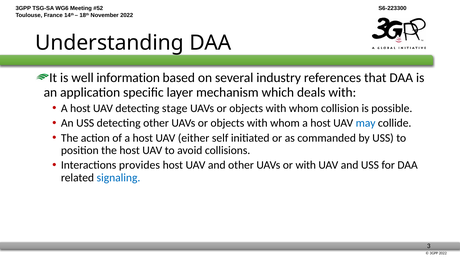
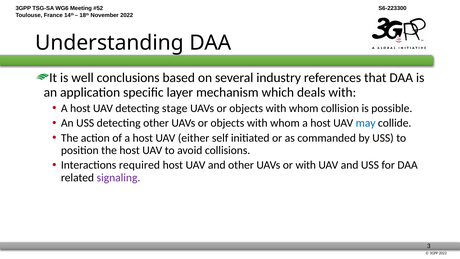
information: information -> conclusions (128, 78)
provides: provides -> required (139, 165)
signaling colour: blue -> purple (118, 177)
